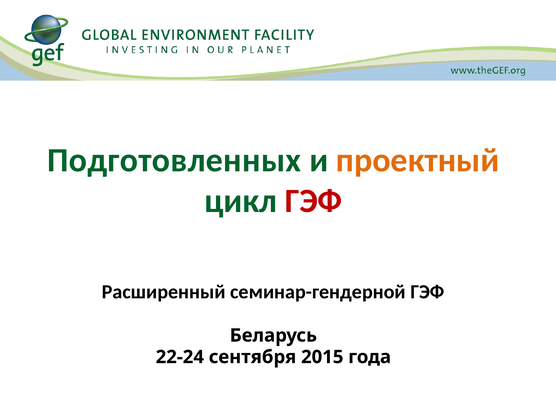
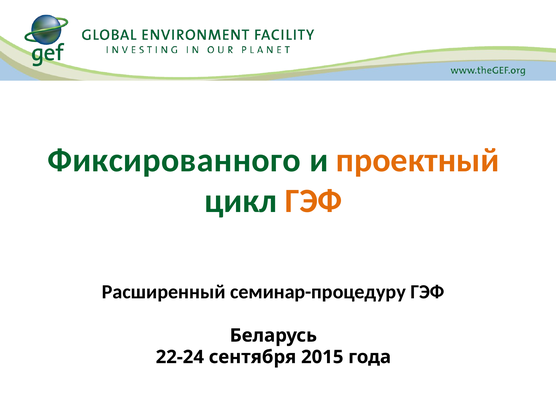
Подготовленных: Подготовленных -> Фиксированного (174, 160)
ГЭФ colour: red -> orange (313, 201)
семинар-гендерной: семинар-гендерной -> семинар-процедуру (318, 292)
